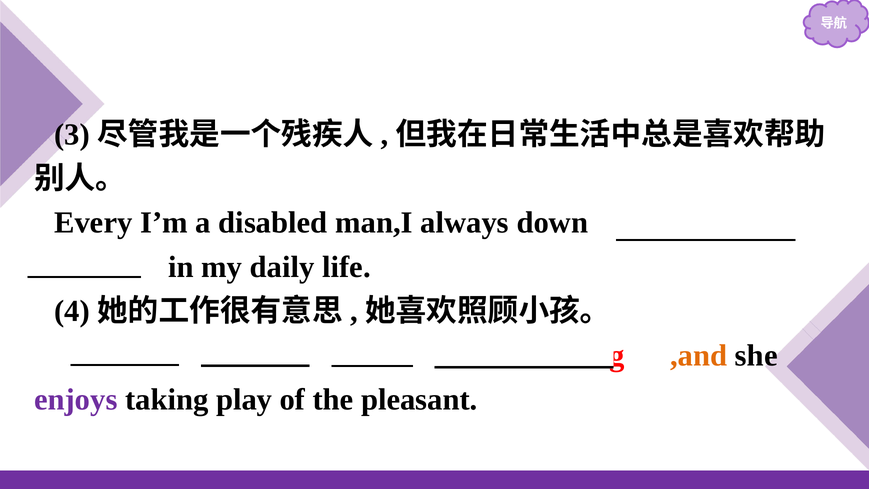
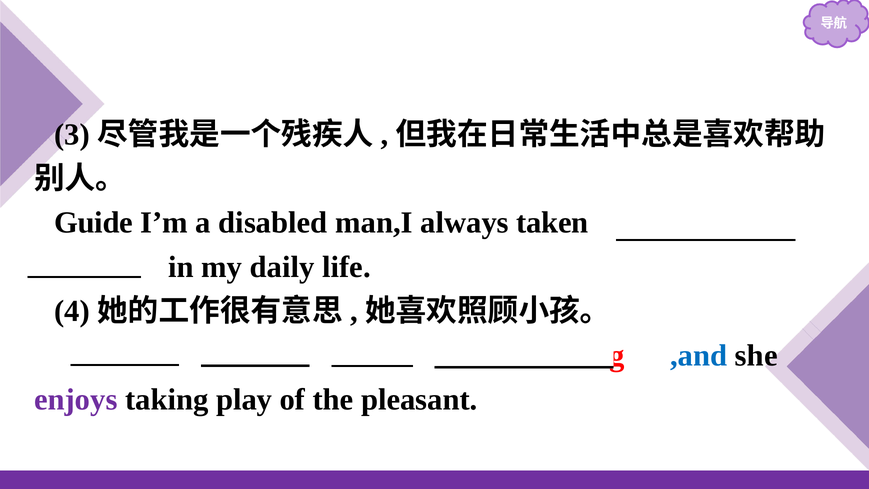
Every: Every -> Guide (93, 223)
down: down -> taken (552, 223)
,and colour: orange -> blue (699, 355)
